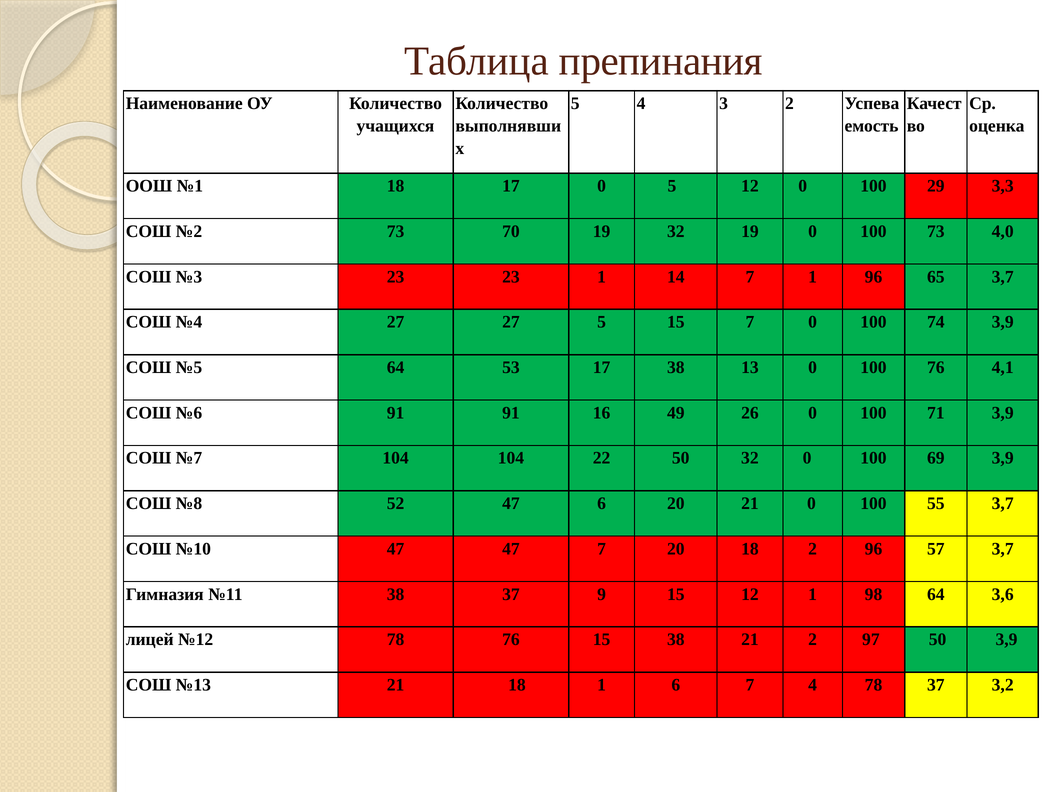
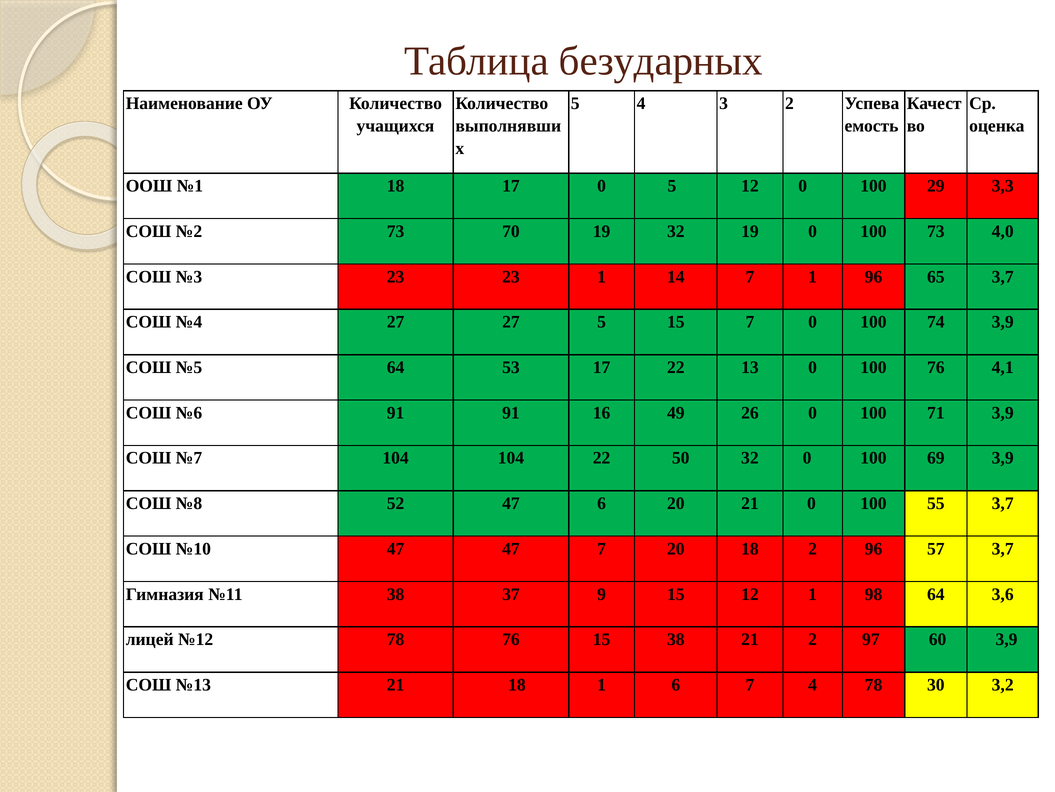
препинания: препинания -> безударных (661, 61)
17 38: 38 -> 22 (676, 367)
97 50: 50 -> 60 (938, 639)
78 37: 37 -> 30 (936, 684)
